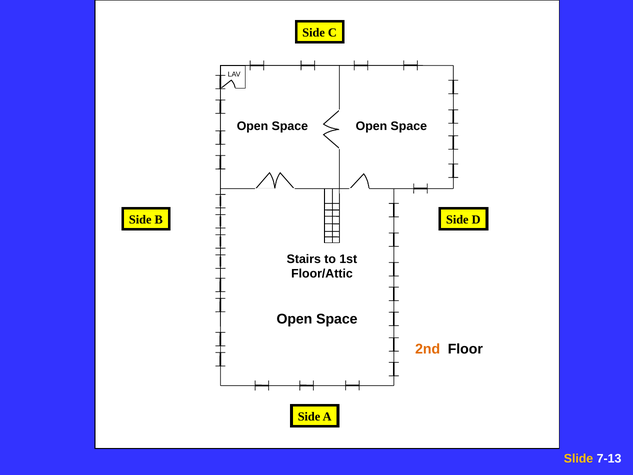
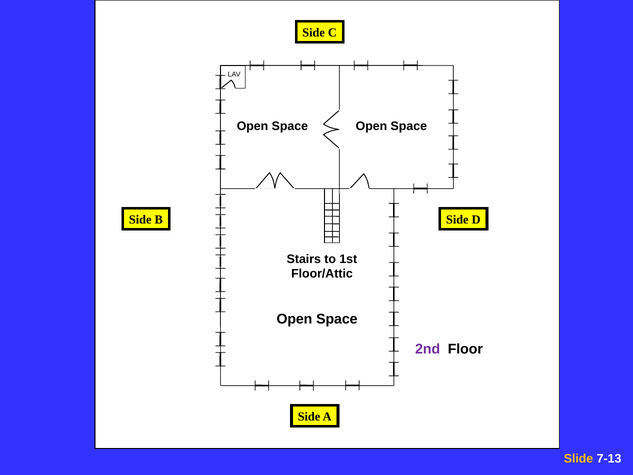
2nd colour: orange -> purple (428, 349)
